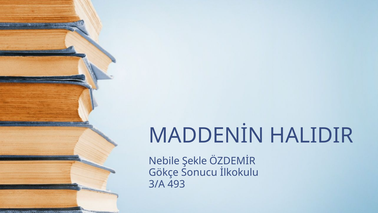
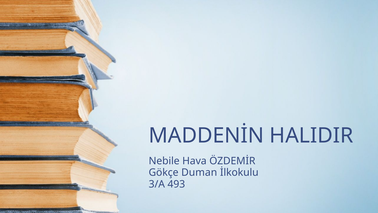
Şekle: Şekle -> Hava (194, 161)
Sonucu: Sonucu -> Duman (199, 172)
